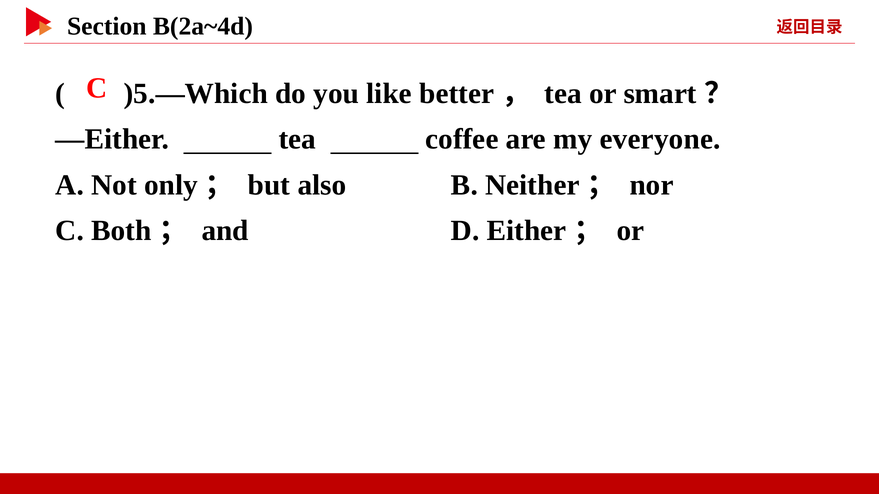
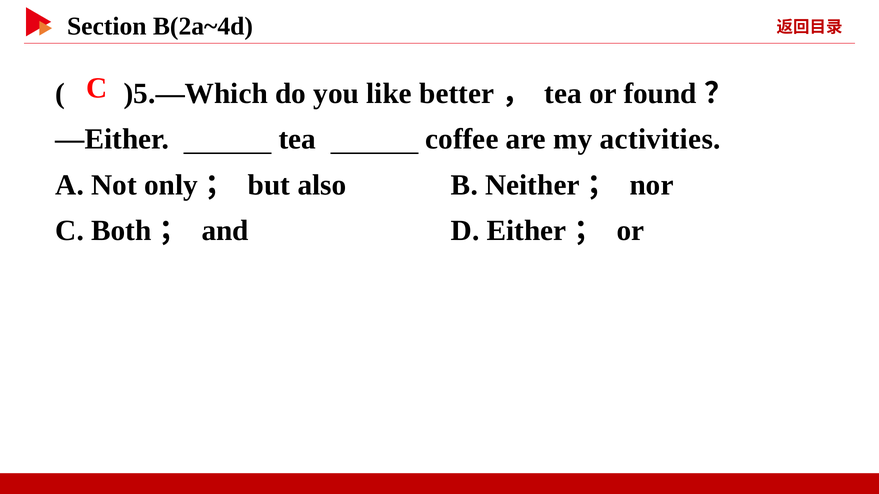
smart: smart -> found (660, 94)
everyone: everyone -> activities (660, 139)
